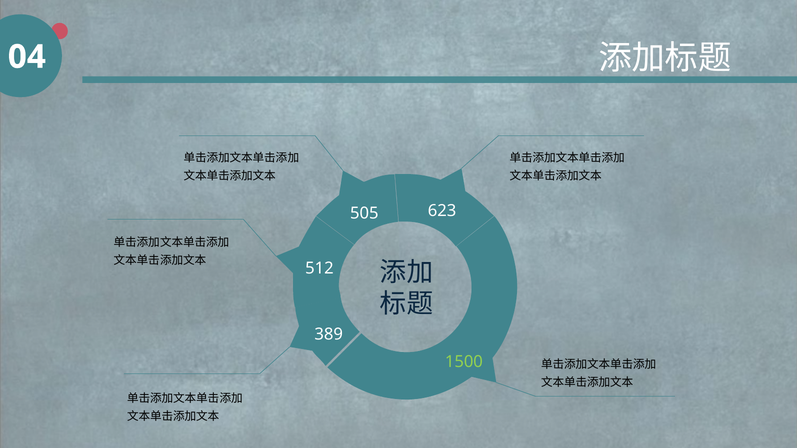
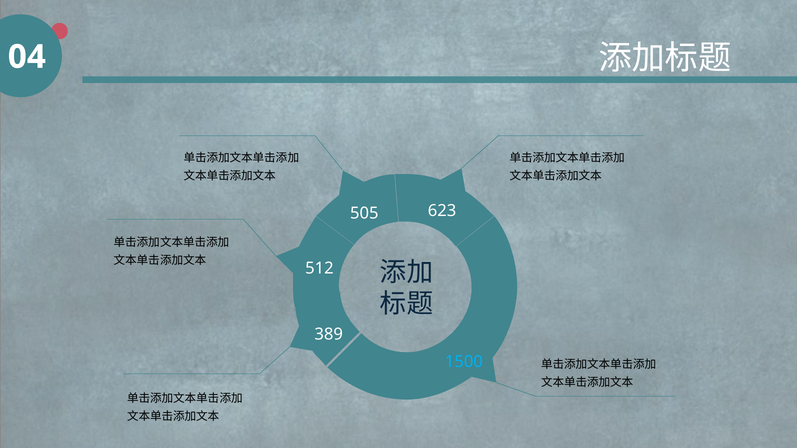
1500 colour: light green -> light blue (464, 362)
